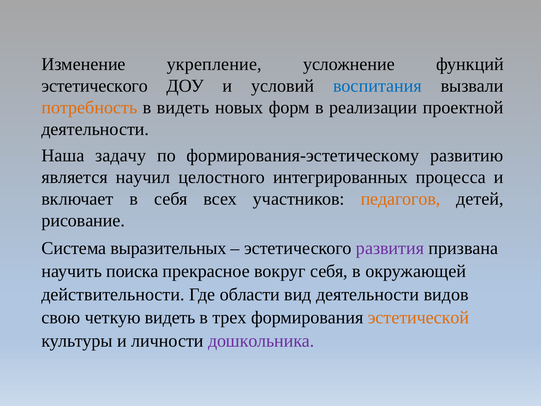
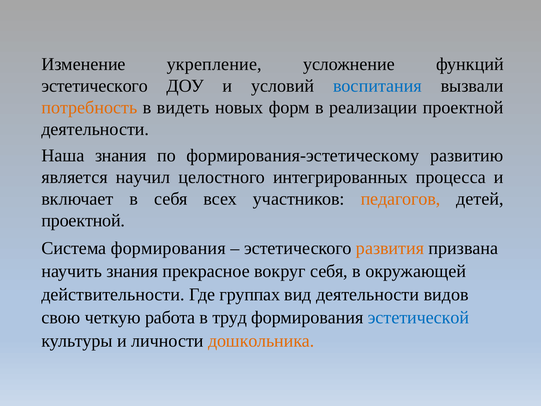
Наша задачу: задачу -> знания (121, 155)
рисование: рисование -> проектной (83, 220)
Система выразительных: выразительных -> формирования (168, 248)
развития colour: purple -> orange (390, 248)
научить поиска: поиска -> знания (132, 271)
области: области -> группах (250, 294)
четкую видеть: видеть -> работа (170, 317)
трех: трех -> труд (230, 317)
эстетической colour: orange -> blue (419, 317)
дошкольника colour: purple -> orange (261, 341)
